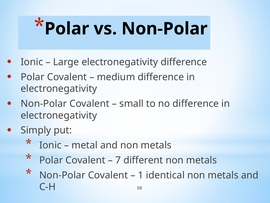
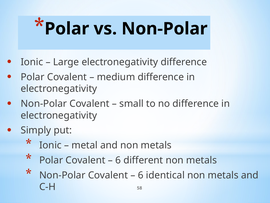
7: 7 -> 6 (118, 160)
1: 1 -> 6 (141, 175)
